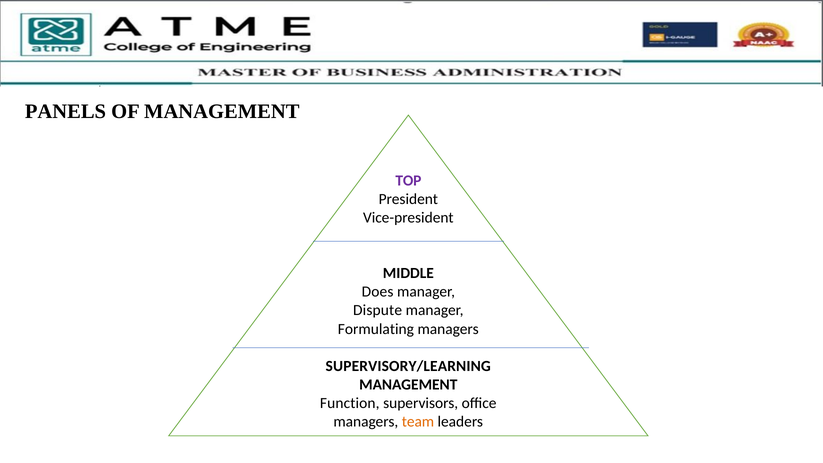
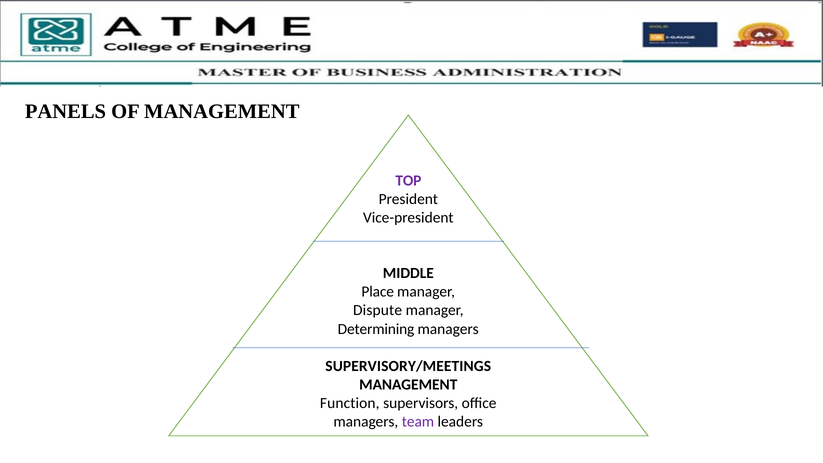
Does: Does -> Place (378, 292)
Formulating: Formulating -> Determining (376, 329)
SUPERVISORY/LEARNING: SUPERVISORY/LEARNING -> SUPERVISORY/MEETINGS (408, 366)
team colour: orange -> purple (418, 421)
